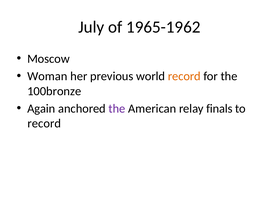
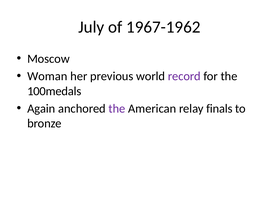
1965-1962: 1965-1962 -> 1967-1962 (163, 27)
record colour: orange -> purple (184, 76)
100bronze: 100bronze -> 100medals (54, 91)
record: record -> bronze (44, 123)
